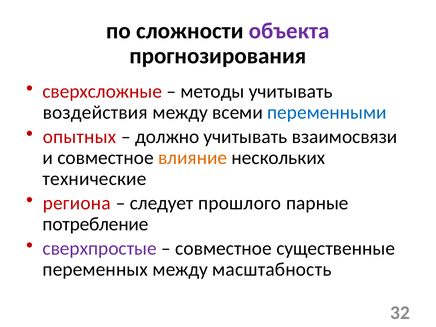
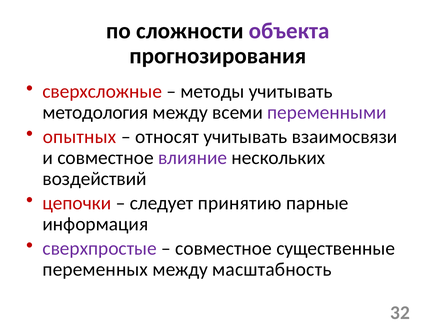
воздействия: воздействия -> методология (95, 112)
переменными colour: blue -> purple (327, 112)
должно: должно -> относят (167, 137)
влияние colour: orange -> purple (193, 158)
технические: технические -> воздействий (95, 179)
региона: региона -> цепочки (77, 203)
прошлого: прошлого -> принятию (240, 203)
потребление: потребление -> информация (95, 224)
